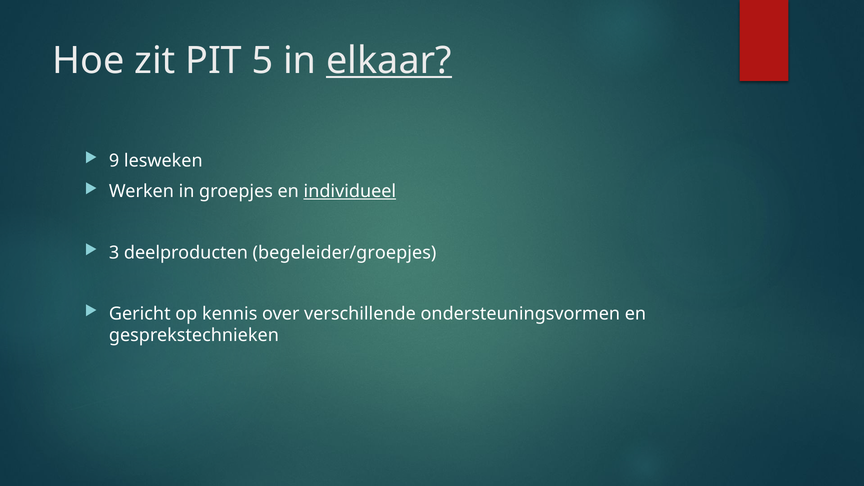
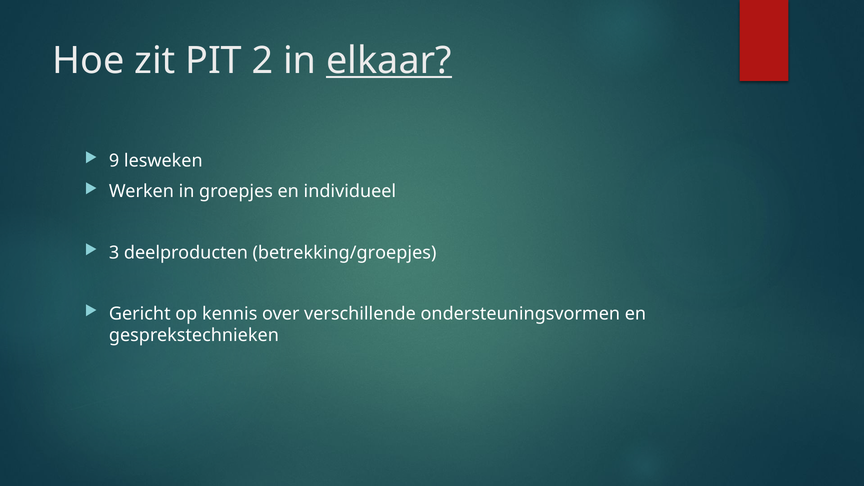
5: 5 -> 2 (263, 61)
individueel underline: present -> none (350, 191)
begeleider/groepjes: begeleider/groepjes -> betrekking/groepjes (344, 253)
